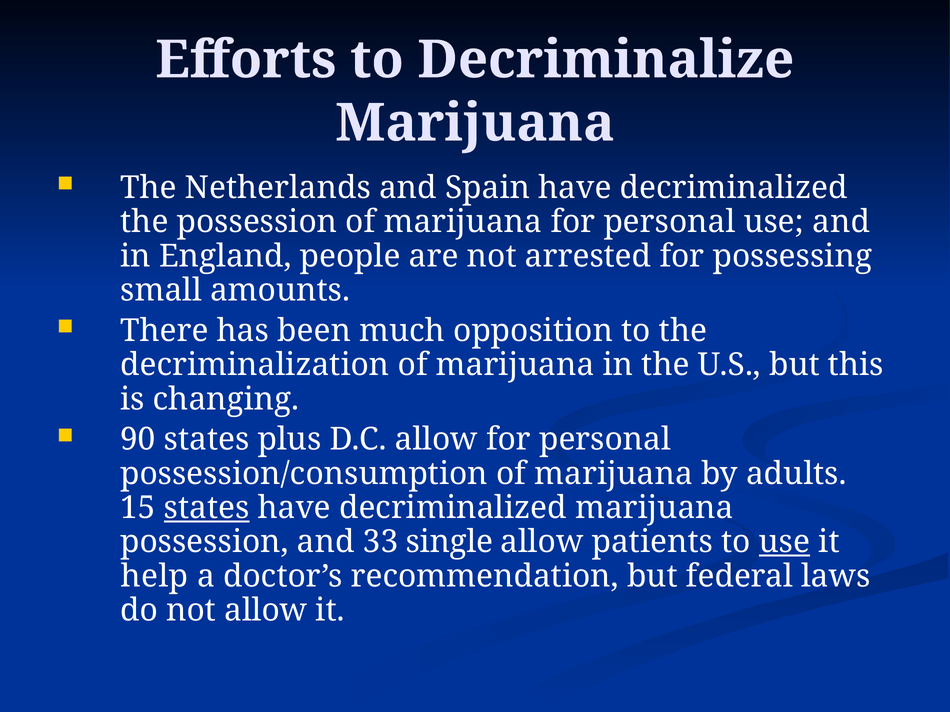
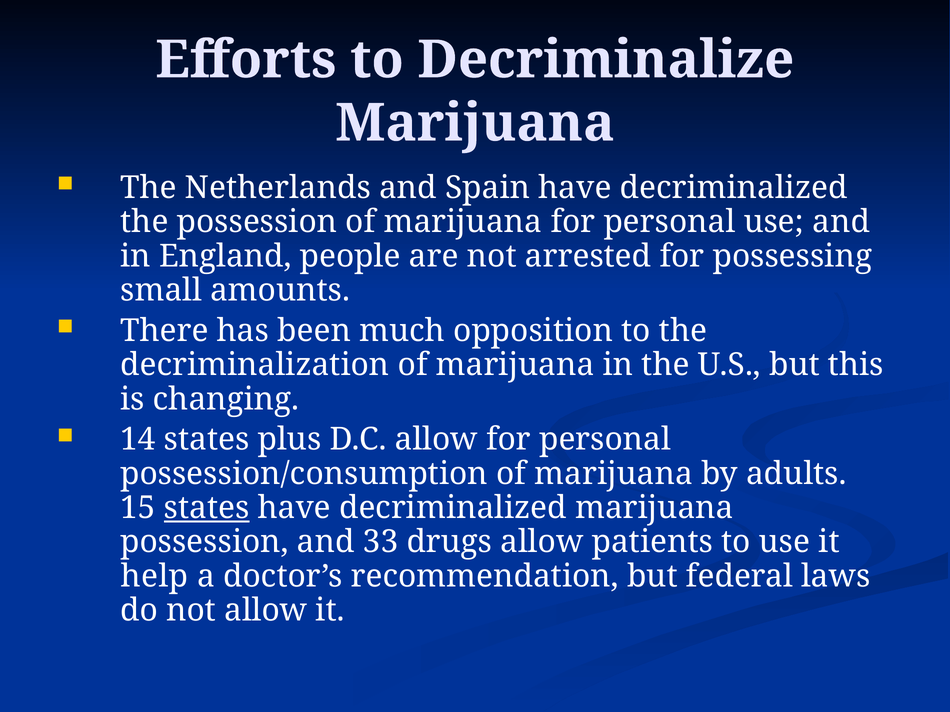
90: 90 -> 14 (138, 440)
single: single -> drugs (449, 542)
use underline: present -> none (785, 542)
